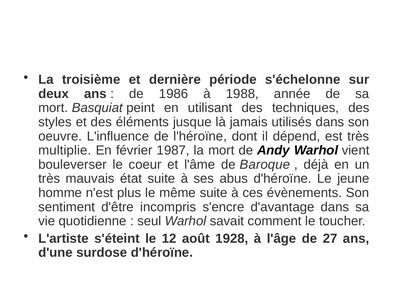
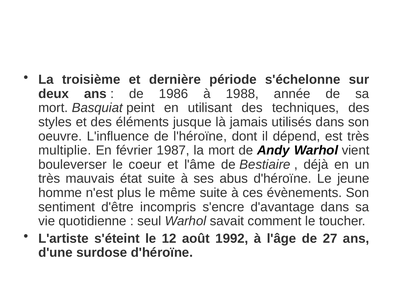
Baroque: Baroque -> Bestiaire (265, 164)
1928: 1928 -> 1992 (232, 238)
